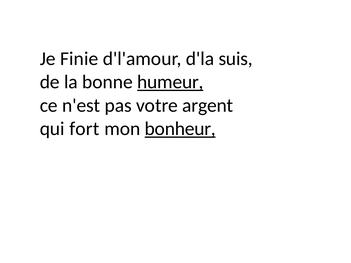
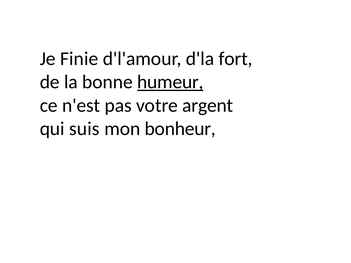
suis: suis -> fort (236, 59)
fort: fort -> suis (84, 129)
bonheur underline: present -> none (180, 129)
